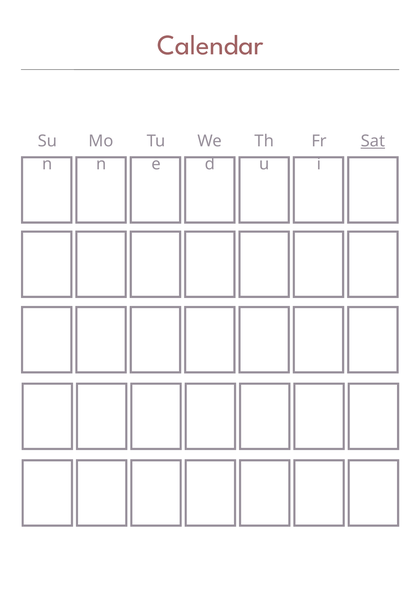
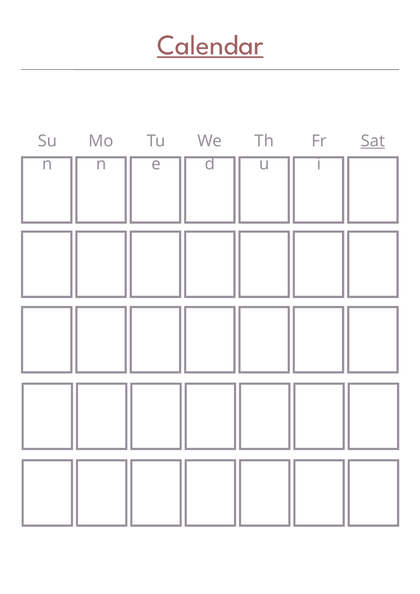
Calendar underline: none -> present (210, 45)
